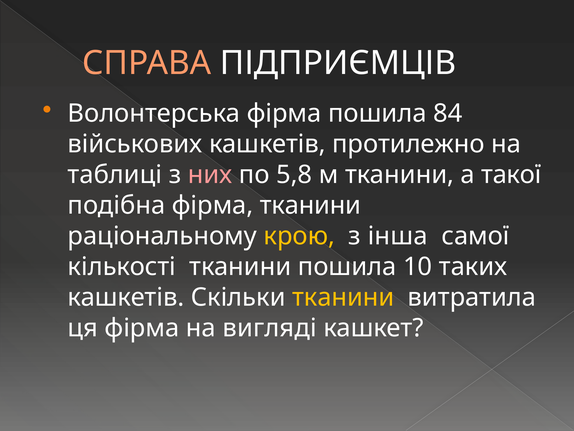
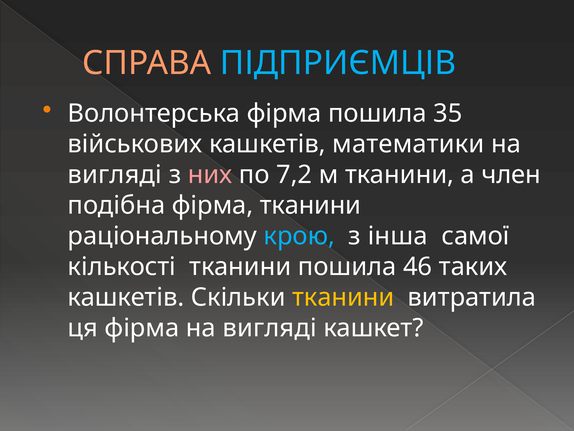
ПІДПРИЄМЦІВ colour: white -> light blue (338, 63)
84: 84 -> 35 (448, 113)
протилежно: протилежно -> математики (408, 144)
таблиці: таблиці -> вигляді (115, 174)
5,8: 5,8 -> 7,2 (294, 174)
такої: такої -> член (511, 174)
крою colour: yellow -> light blue (299, 236)
10: 10 -> 46 (418, 266)
